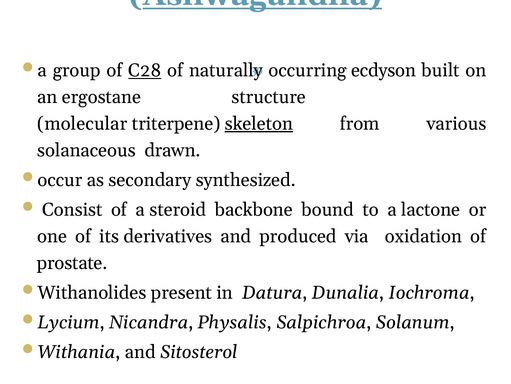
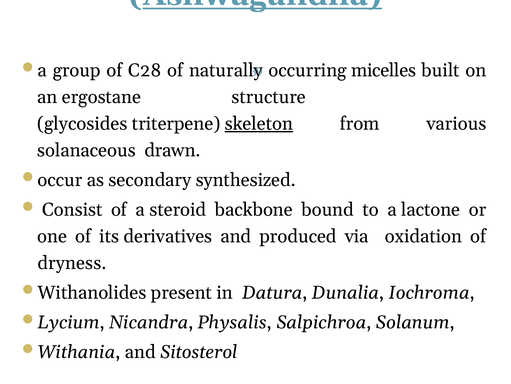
C28 underline: present -> none (145, 70)
ecdyson: ecdyson -> micelles (384, 70)
molecular: molecular -> glycosides (82, 124)
prostate: prostate -> dryness (72, 262)
